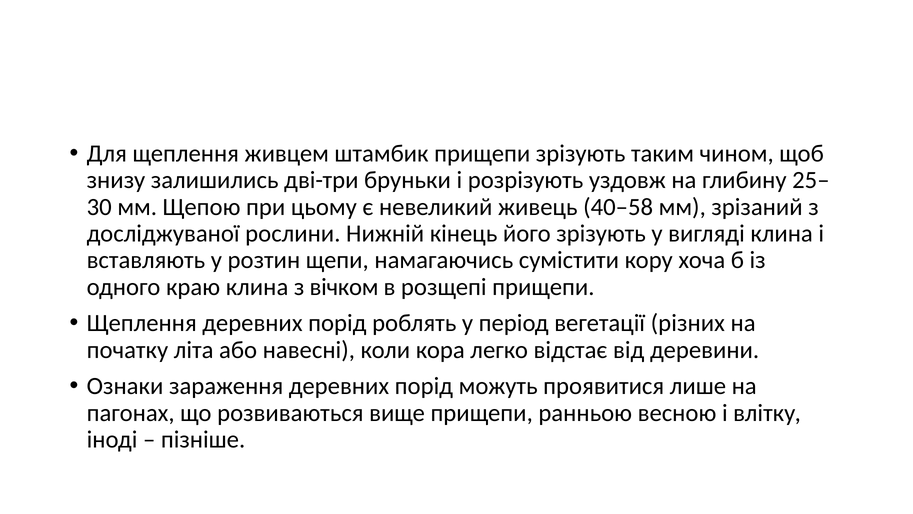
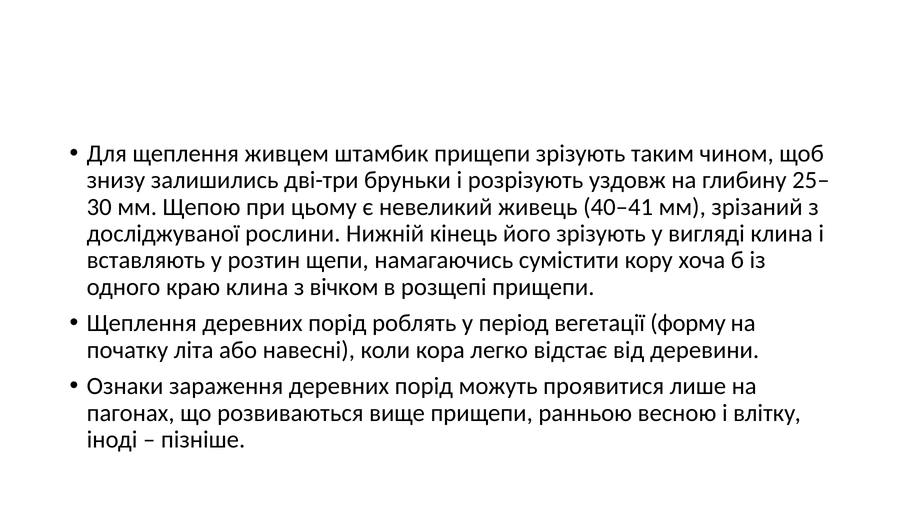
40–58: 40–58 -> 40–41 (618, 207)
різних: різних -> форму (688, 323)
